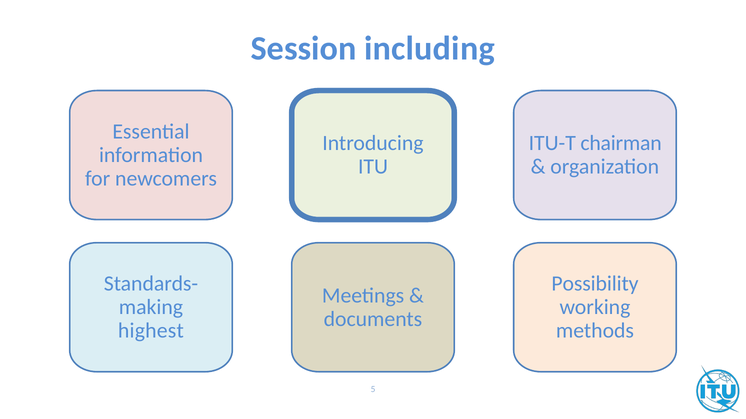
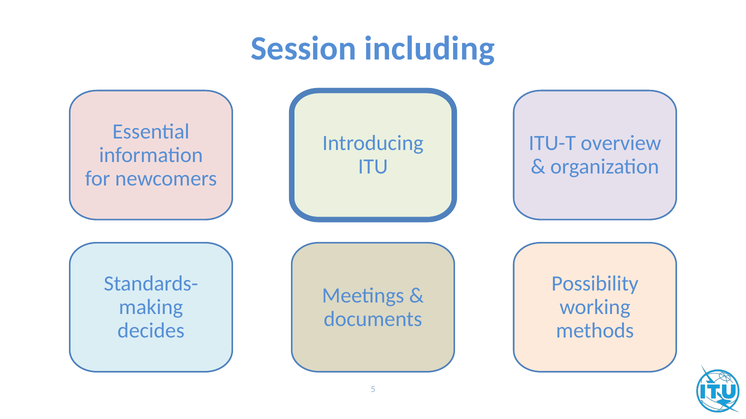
chairman: chairman -> overview (621, 143)
highest: highest -> decides (151, 331)
